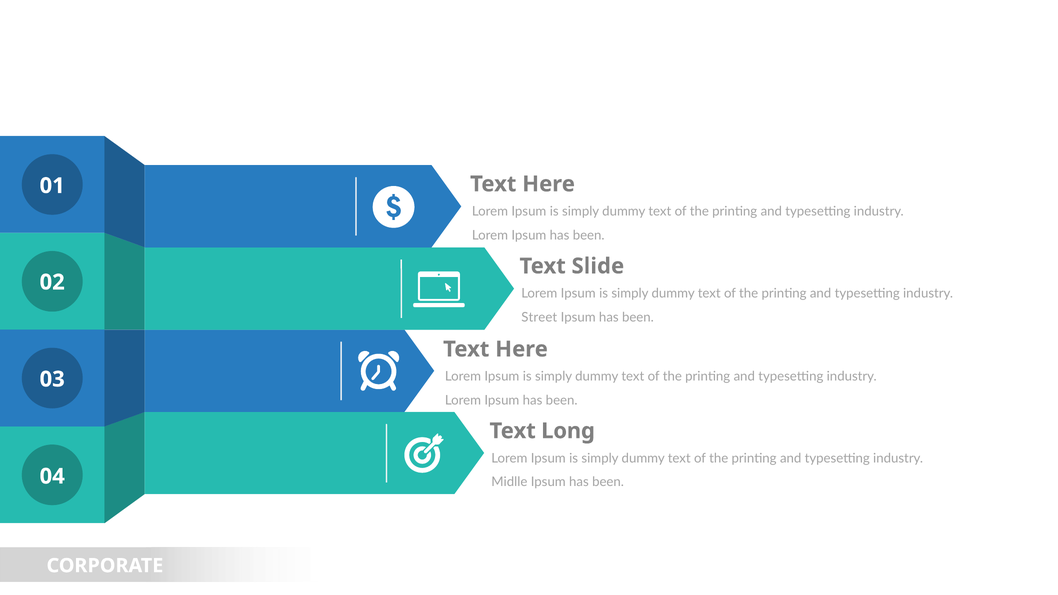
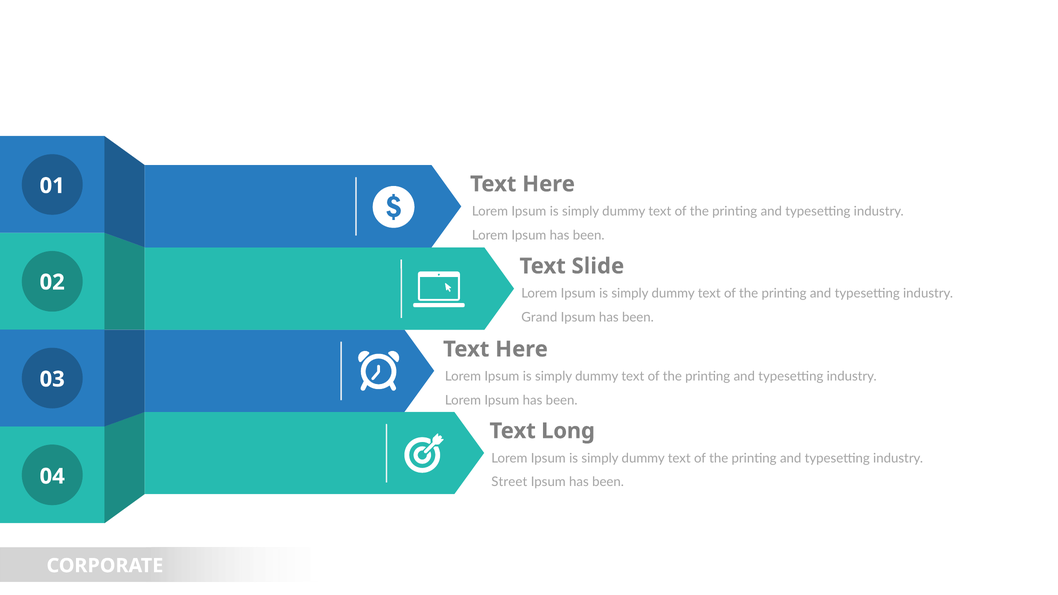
Street: Street -> Grand (539, 317)
Midlle: Midlle -> Street (509, 482)
